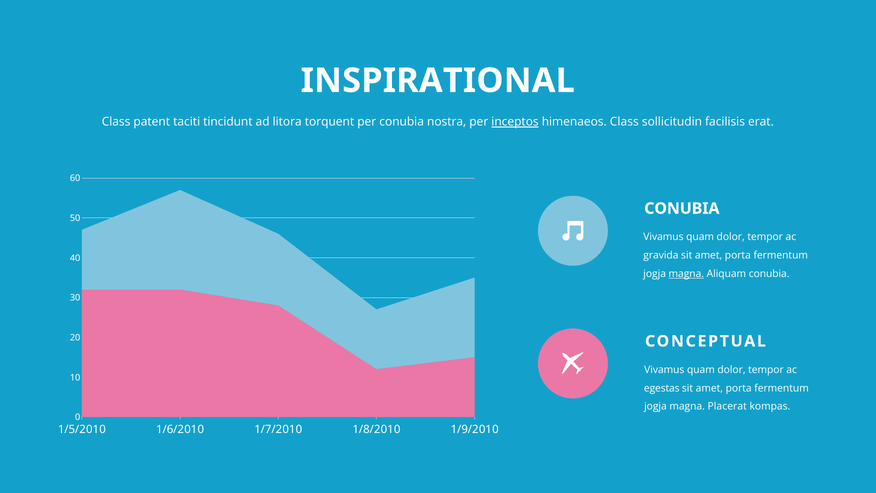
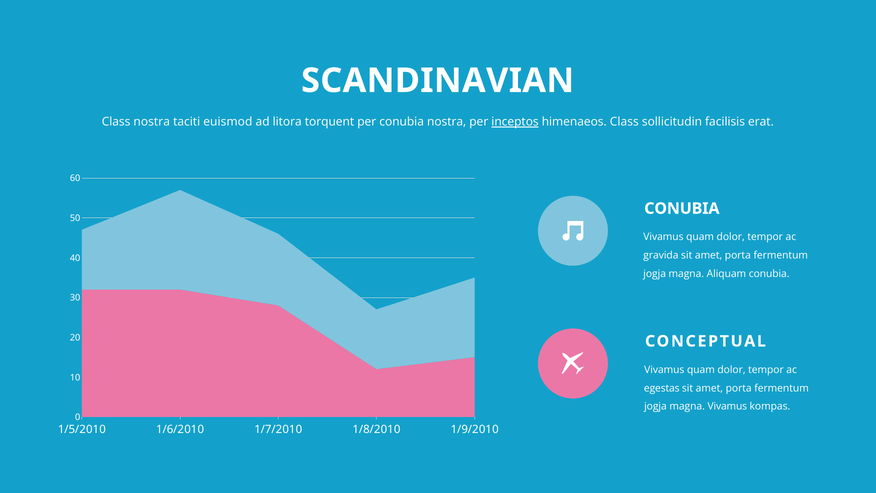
INSPIRATIONAL: INSPIRATIONAL -> SCANDINAVIAN (438, 81)
Class patent: patent -> nostra (152, 122)
tincidunt: tincidunt -> euismod (228, 122)
magna underline: present -> none (686, 274)
magna Placerat: Placerat -> Vivamus (727, 406)
